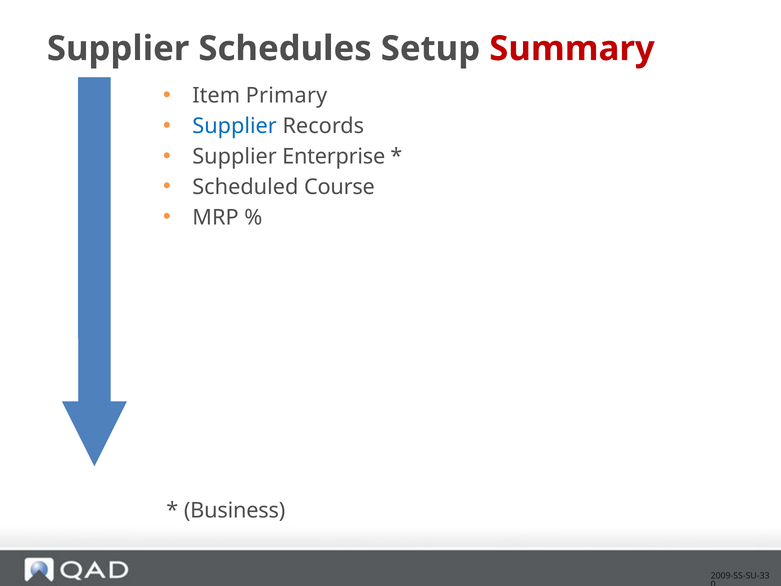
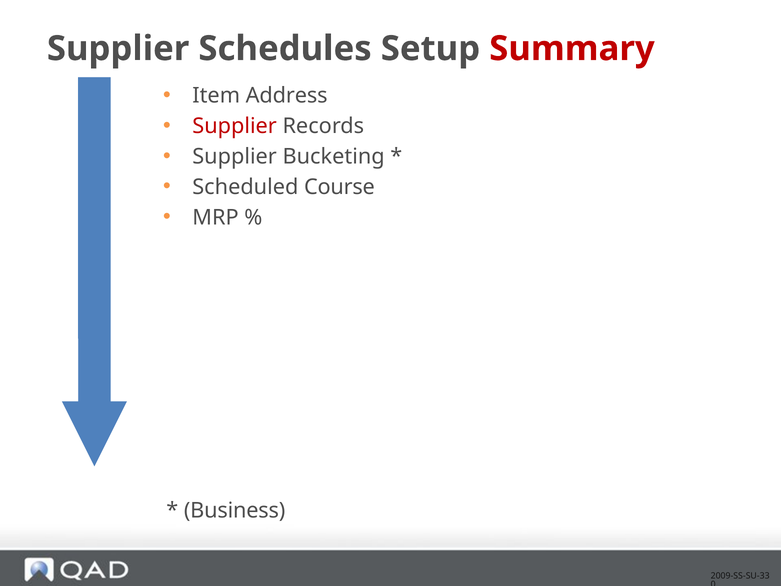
Primary: Primary -> Address (287, 96)
Supplier colour: blue -> red (235, 126)
Enterprise: Enterprise -> Bucketing (334, 157)
